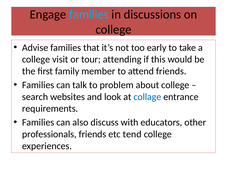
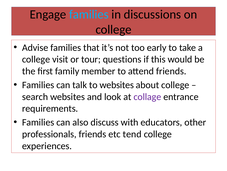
attending: attending -> questions (122, 59)
to problem: problem -> websites (117, 85)
collage colour: blue -> purple (147, 96)
